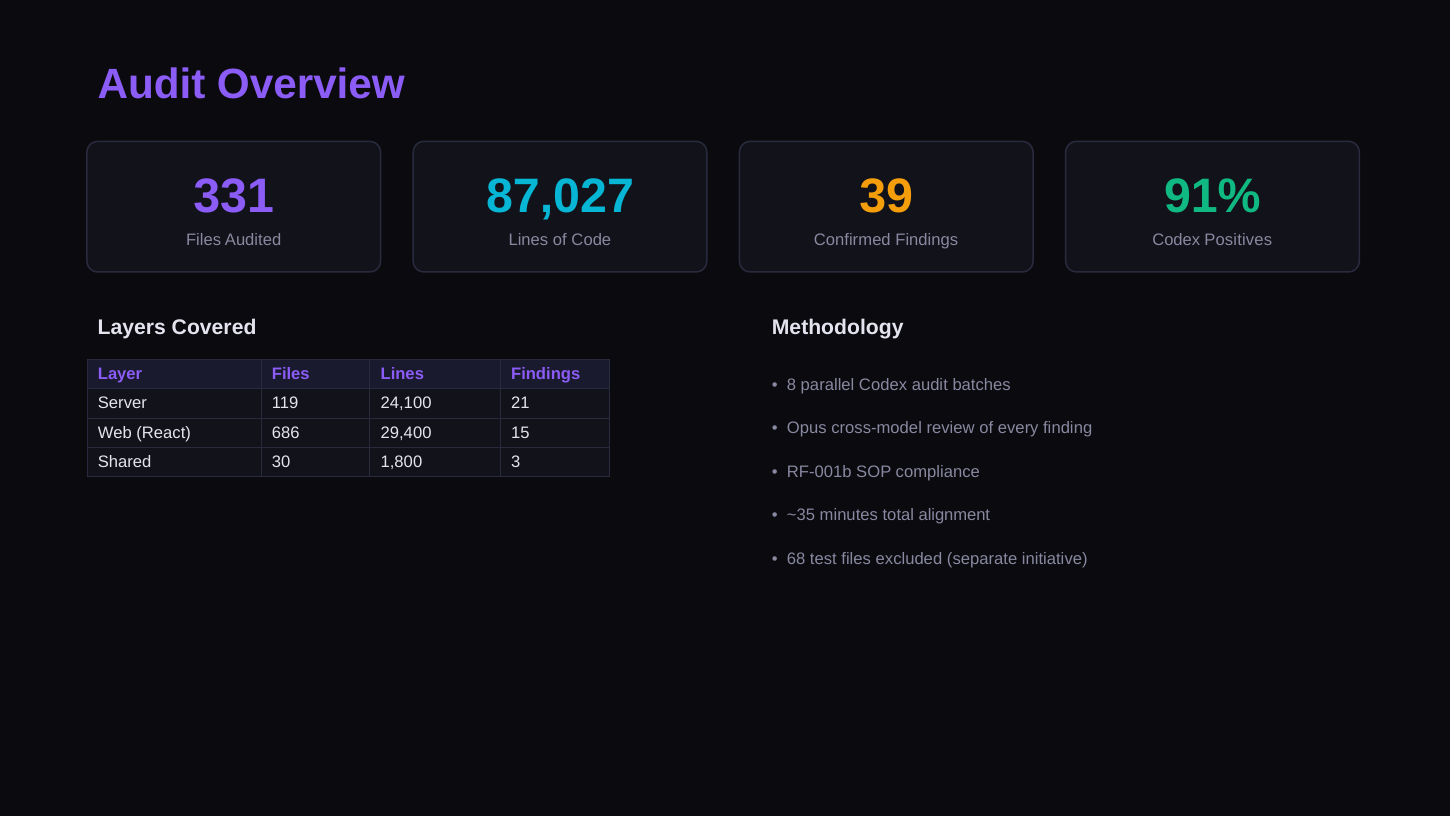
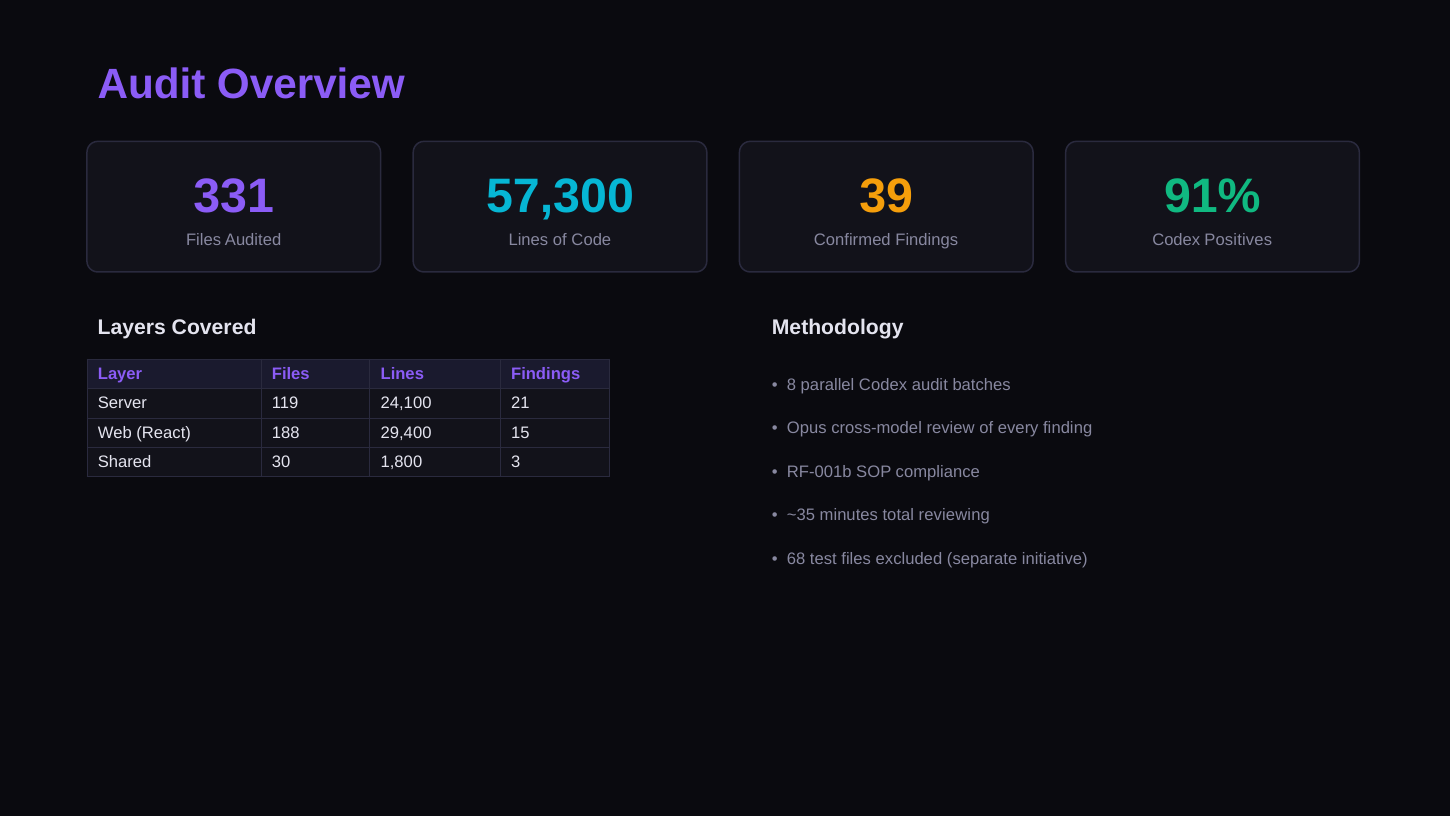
87,027: 87,027 -> 57,300 (560, 197)
686: 686 -> 188 (286, 433)
alignment: alignment -> reviewing (954, 515)
